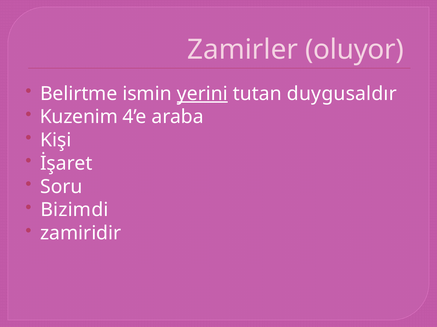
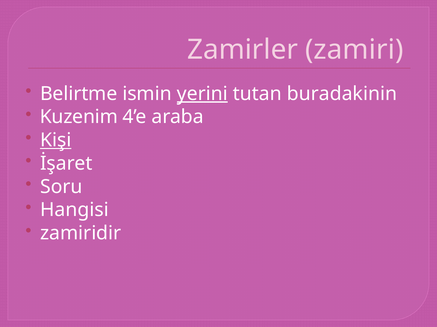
oluyor: oluyor -> zamiri (354, 50)
duygusaldır: duygusaldır -> buradakinin (342, 94)
Kişi underline: none -> present (56, 140)
Bizimdi: Bizimdi -> Hangisi (75, 210)
